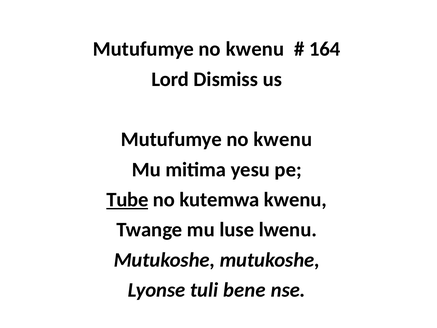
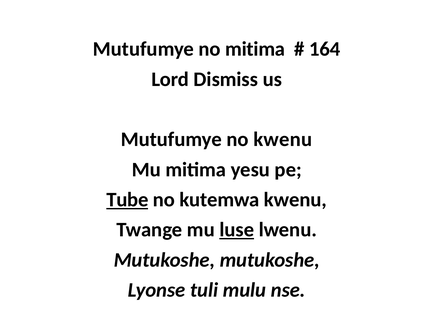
kwenu: kwenu -> mitima (255, 49)
luse underline: none -> present (237, 230)
bene: bene -> mulu (244, 290)
